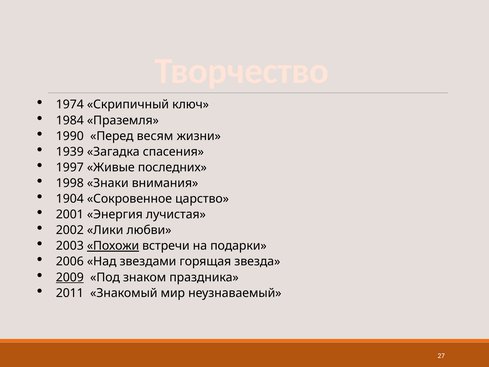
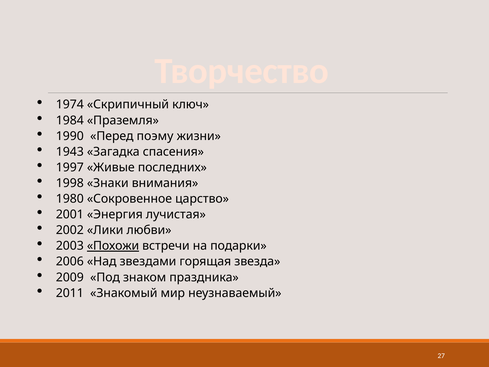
весям: весям -> поэму (155, 136)
1939: 1939 -> 1943 (70, 152)
1904: 1904 -> 1980 (70, 199)
2009 underline: present -> none (70, 277)
